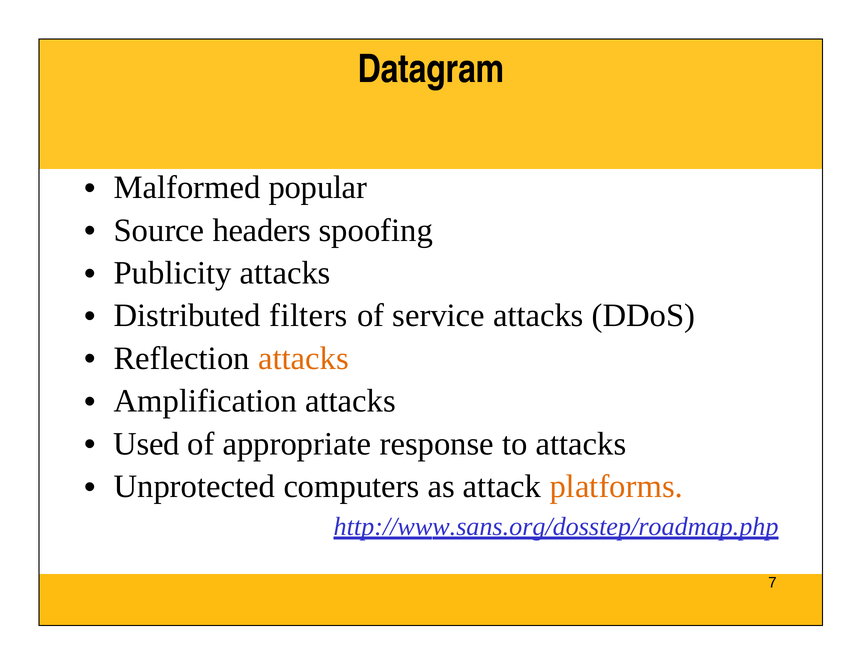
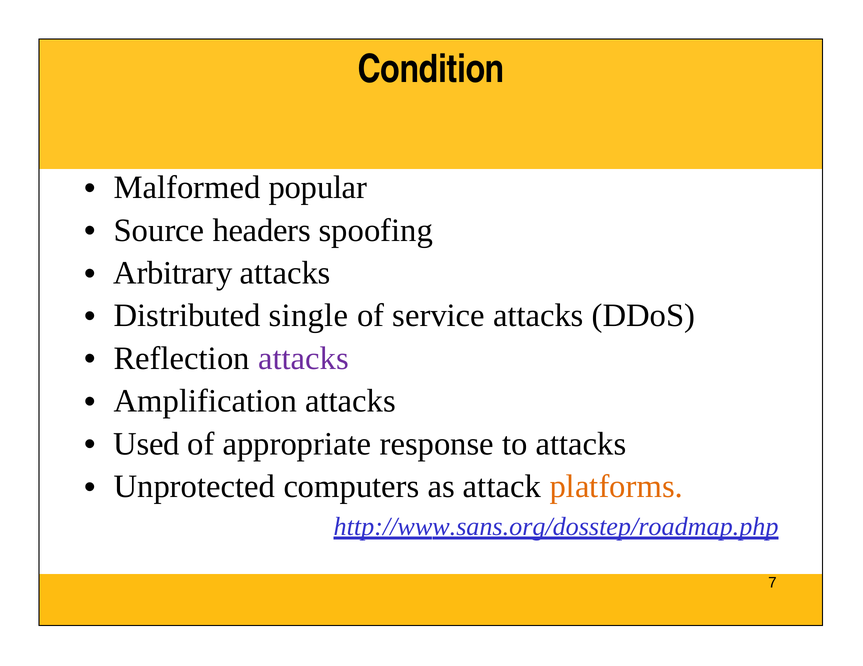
Datagram: Datagram -> Condition (431, 70)
Publicity: Publicity -> Arbitrary (173, 273)
filters: filters -> single (309, 316)
attacks colour: orange -> purple (304, 359)
